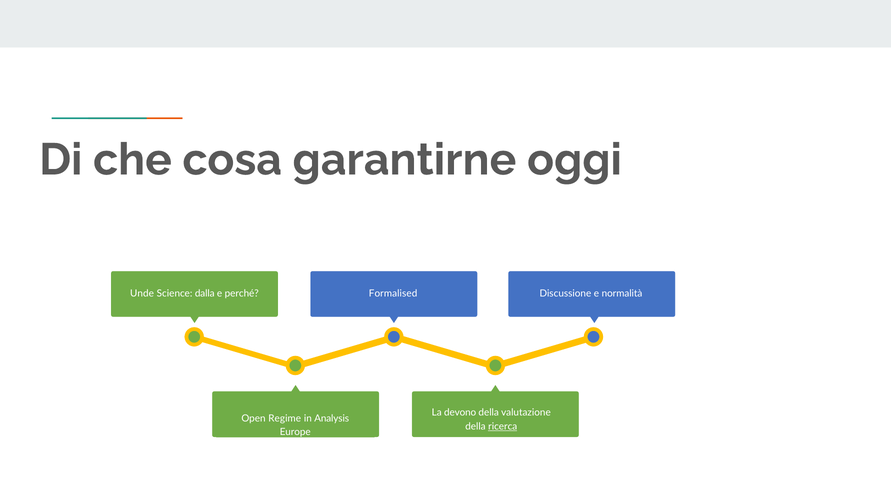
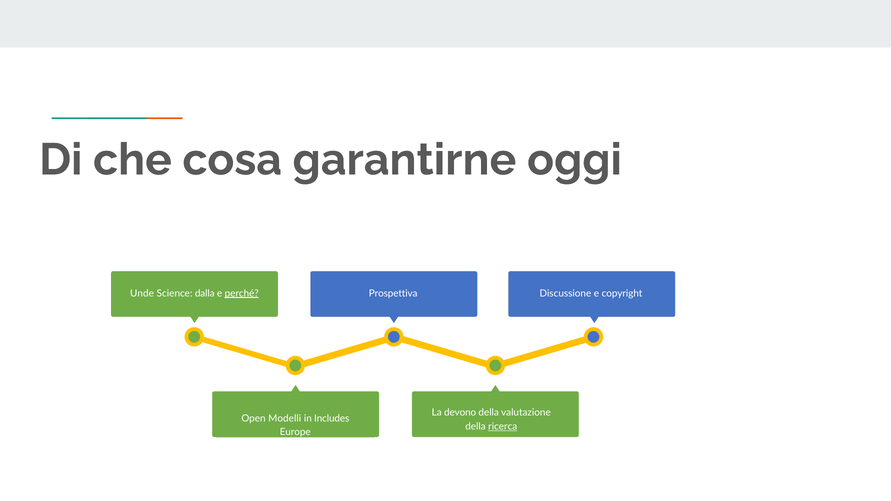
perché underline: none -> present (242, 293)
Formalised: Formalised -> Prospettiva (393, 294)
normalità: normalità -> copyright (622, 294)
Regime: Regime -> Modelli (285, 419)
Analysis: Analysis -> Includes (332, 419)
